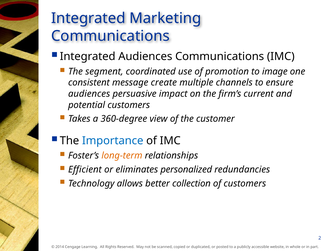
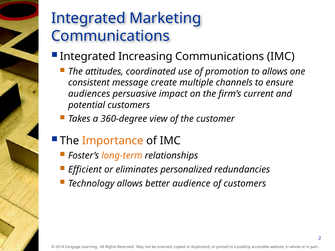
Integrated Audiences: Audiences -> Increasing (145, 57)
segment: segment -> attitudes (104, 72)
to image: image -> allows (275, 72)
Importance colour: blue -> orange (113, 141)
collection: collection -> audience (191, 184)
